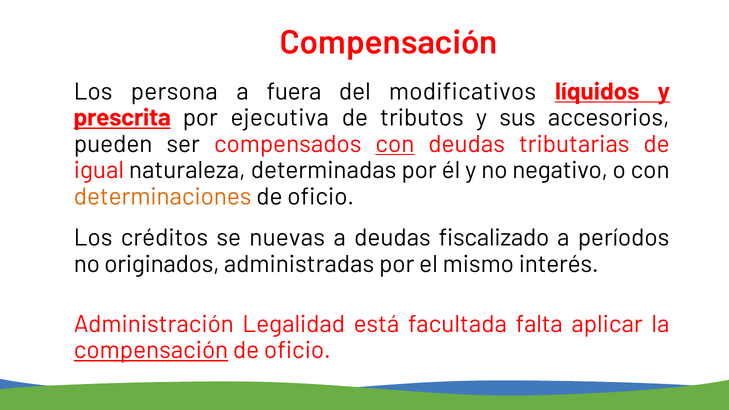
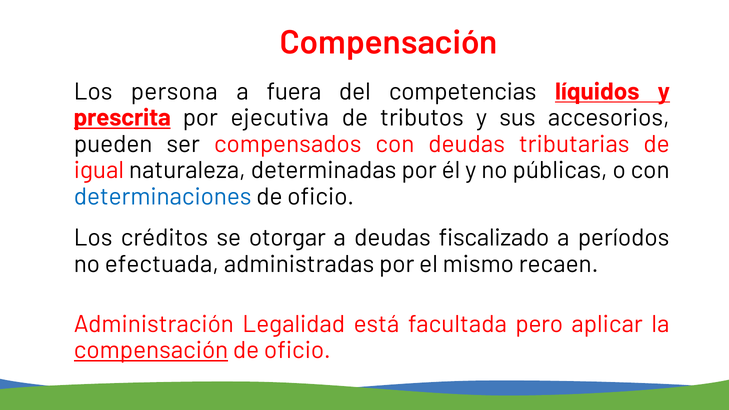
modificativos: modificativos -> competencias (463, 92)
con underline: present -> none (395, 144)
negativo: negativo -> públicas (560, 170)
determinaciones colour: orange -> blue (163, 197)
nuevas: nuevas -> otorgar (287, 238)
originados: originados -> efectuada (162, 264)
interés: interés -> recaen (559, 264)
falta: falta -> pero (539, 324)
